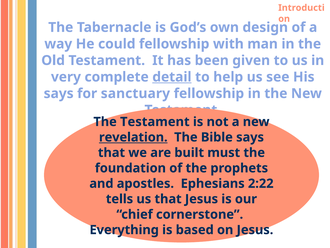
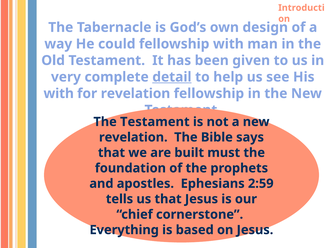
says: says -> with (59, 93)
for sanctuary: sanctuary -> revelation (135, 93)
revelation underline: present -> none (133, 137)
2:22: 2:22 -> 2:59 (261, 183)
